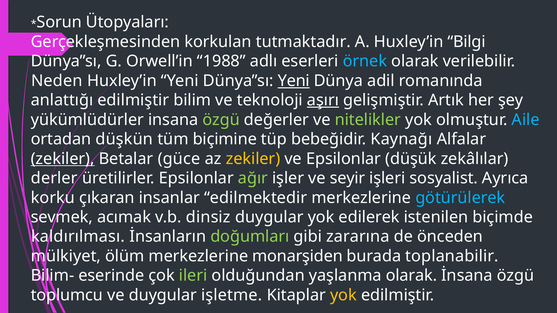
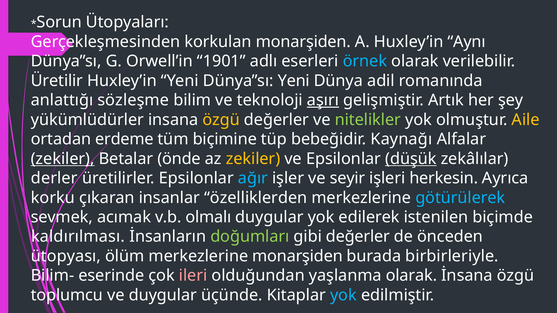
korkulan tutmaktadır: tutmaktadır -> monarşiden (303, 42)
Bilgi: Bilgi -> Aynı (467, 42)
1988: 1988 -> 1901 (221, 61)
Neden: Neden -> Üretilir (57, 81)
Yeni underline: present -> none (294, 81)
anlattığı edilmiştir: edilmiştir -> sözleşme (133, 100)
özgü colour: light green -> yellow (221, 120)
Aile colour: light blue -> yellow (526, 120)
düşkün: düşkün -> erdeme (124, 139)
güce: güce -> önde (179, 159)
düşük underline: none -> present (411, 159)
ağır colour: light green -> light blue (253, 178)
sosyalist: sosyalist -> herkesin (444, 178)
edilmektedir: edilmektedir -> özelliklerden (256, 198)
dinsiz: dinsiz -> olmalı (208, 217)
gibi zararına: zararına -> değerler (358, 237)
mülkiyet: mülkiyet -> ütopyası (66, 256)
toplanabilir: toplanabilir -> birbirleriyle (452, 256)
ileri colour: light green -> pink (193, 276)
işletme: işletme -> üçünde (232, 295)
yok colour: yellow -> light blue (343, 295)
